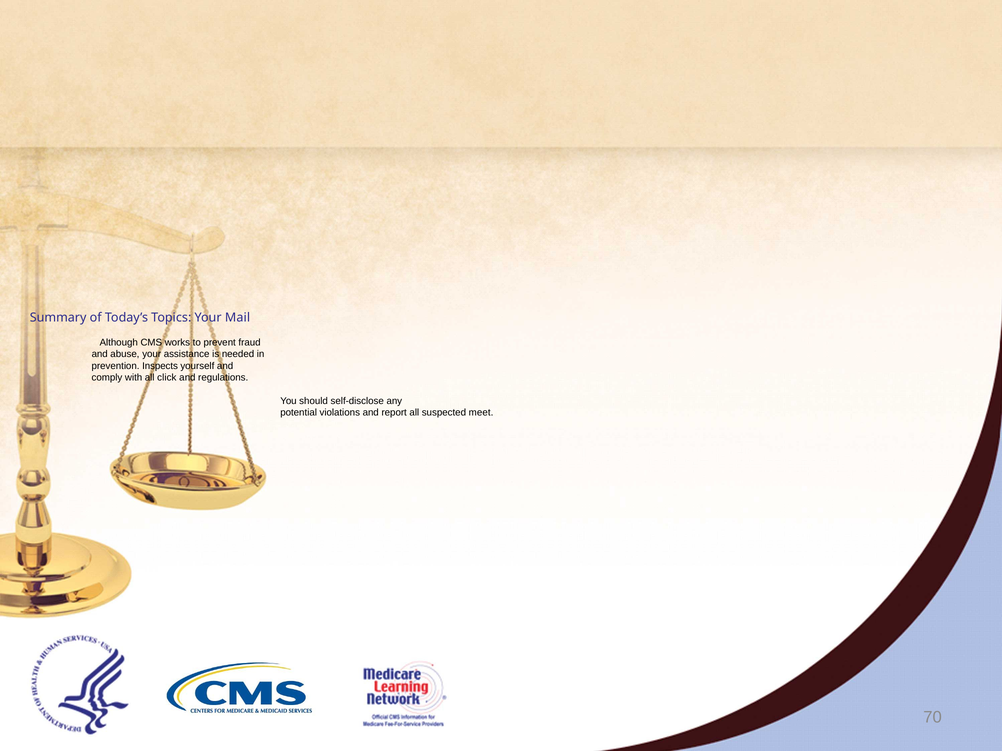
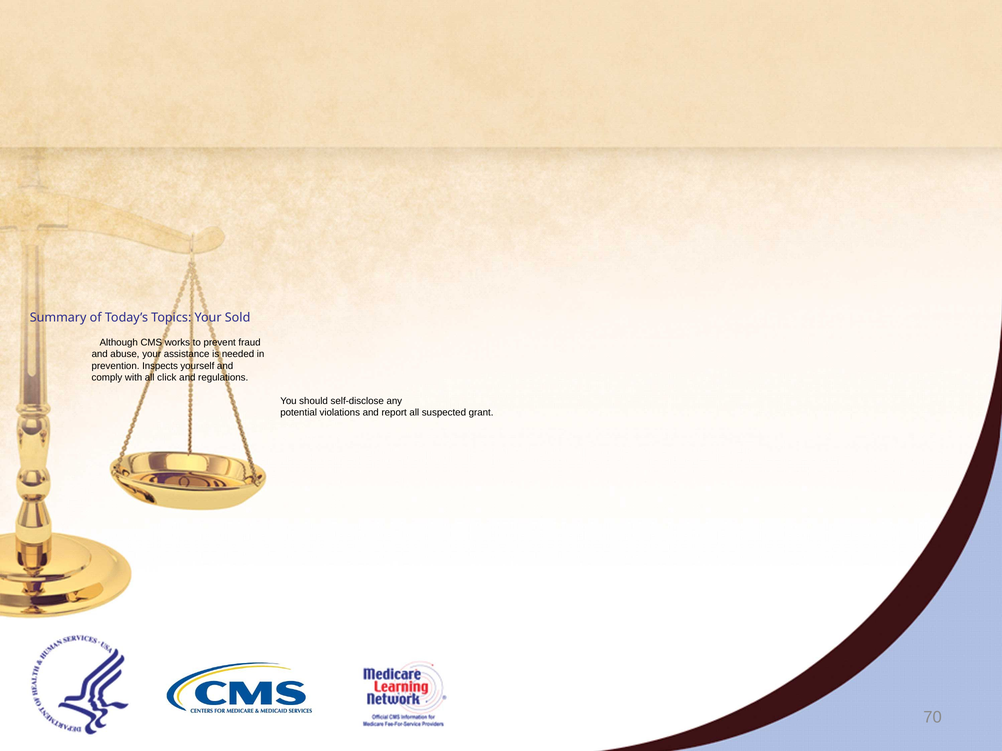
Mail: Mail -> Sold (238, 318)
meet: meet -> grant (481, 413)
